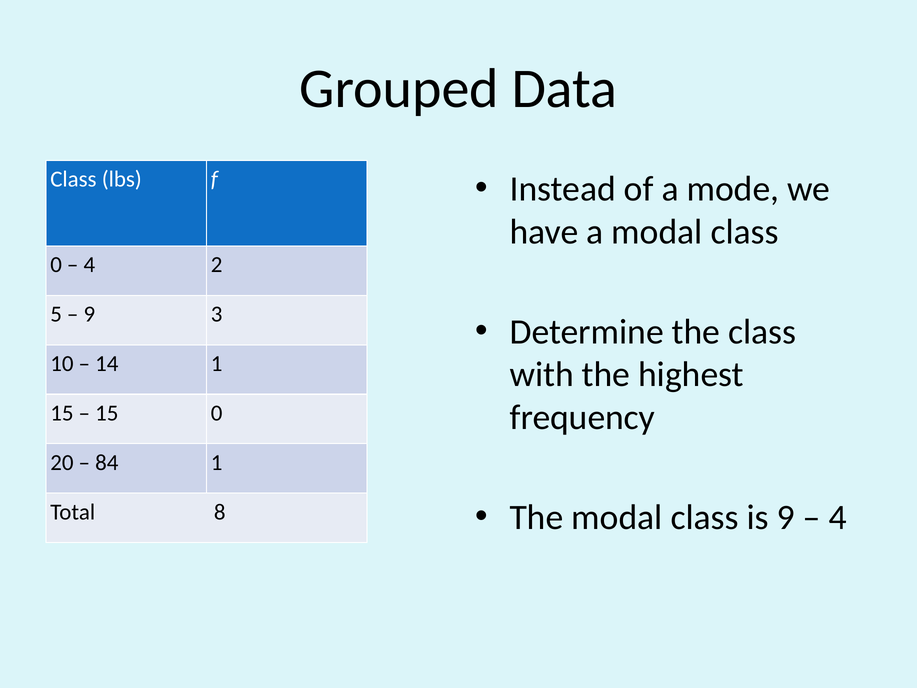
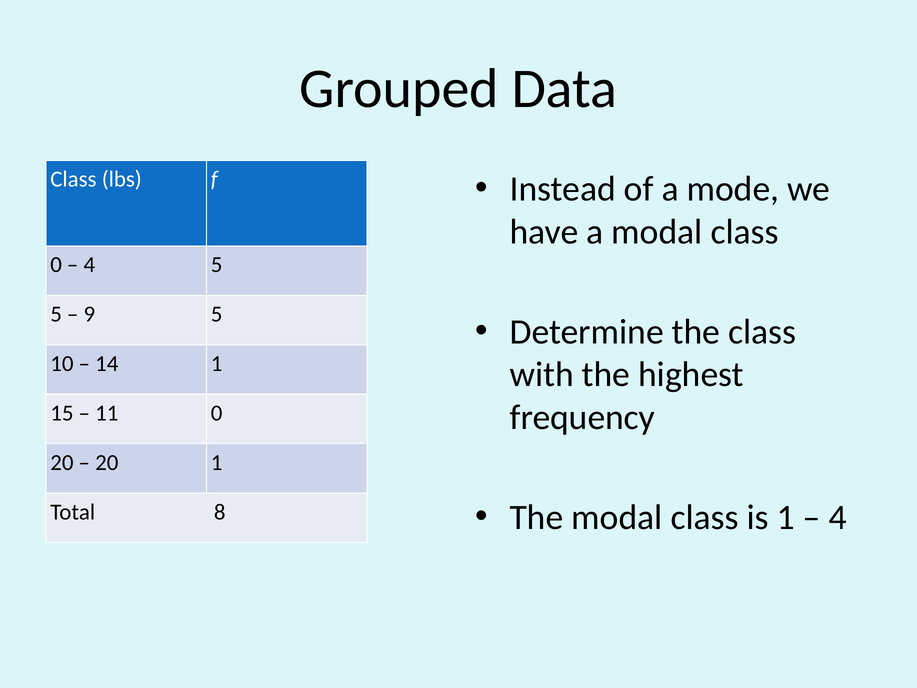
4 2: 2 -> 5 (217, 265)
9 3: 3 -> 5 (217, 314)
15: 15 -> 11 (107, 413)
84: 84 -> 20 (107, 462)
is 9: 9 -> 1 (786, 517)
